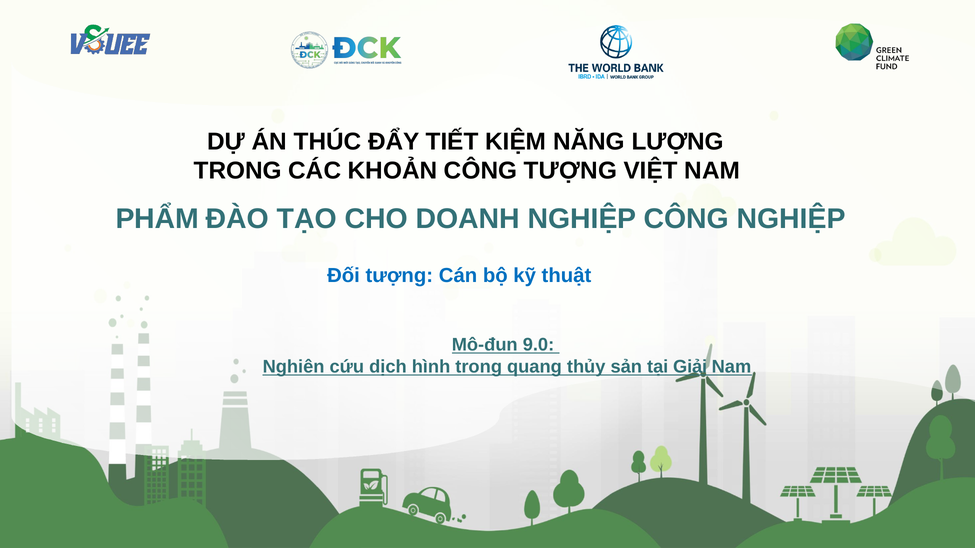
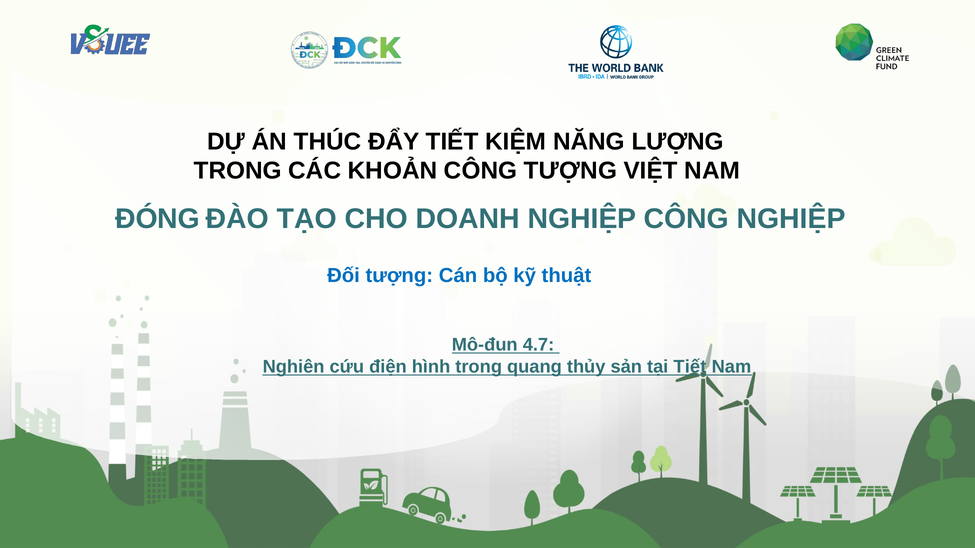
PHẨM: PHẨM -> ĐÓNG (157, 219)
9.0: 9.0 -> 4.7 (539, 345)
dịch: dịch -> điện (388, 367)
tại Giải: Giải -> Tiết (690, 367)
